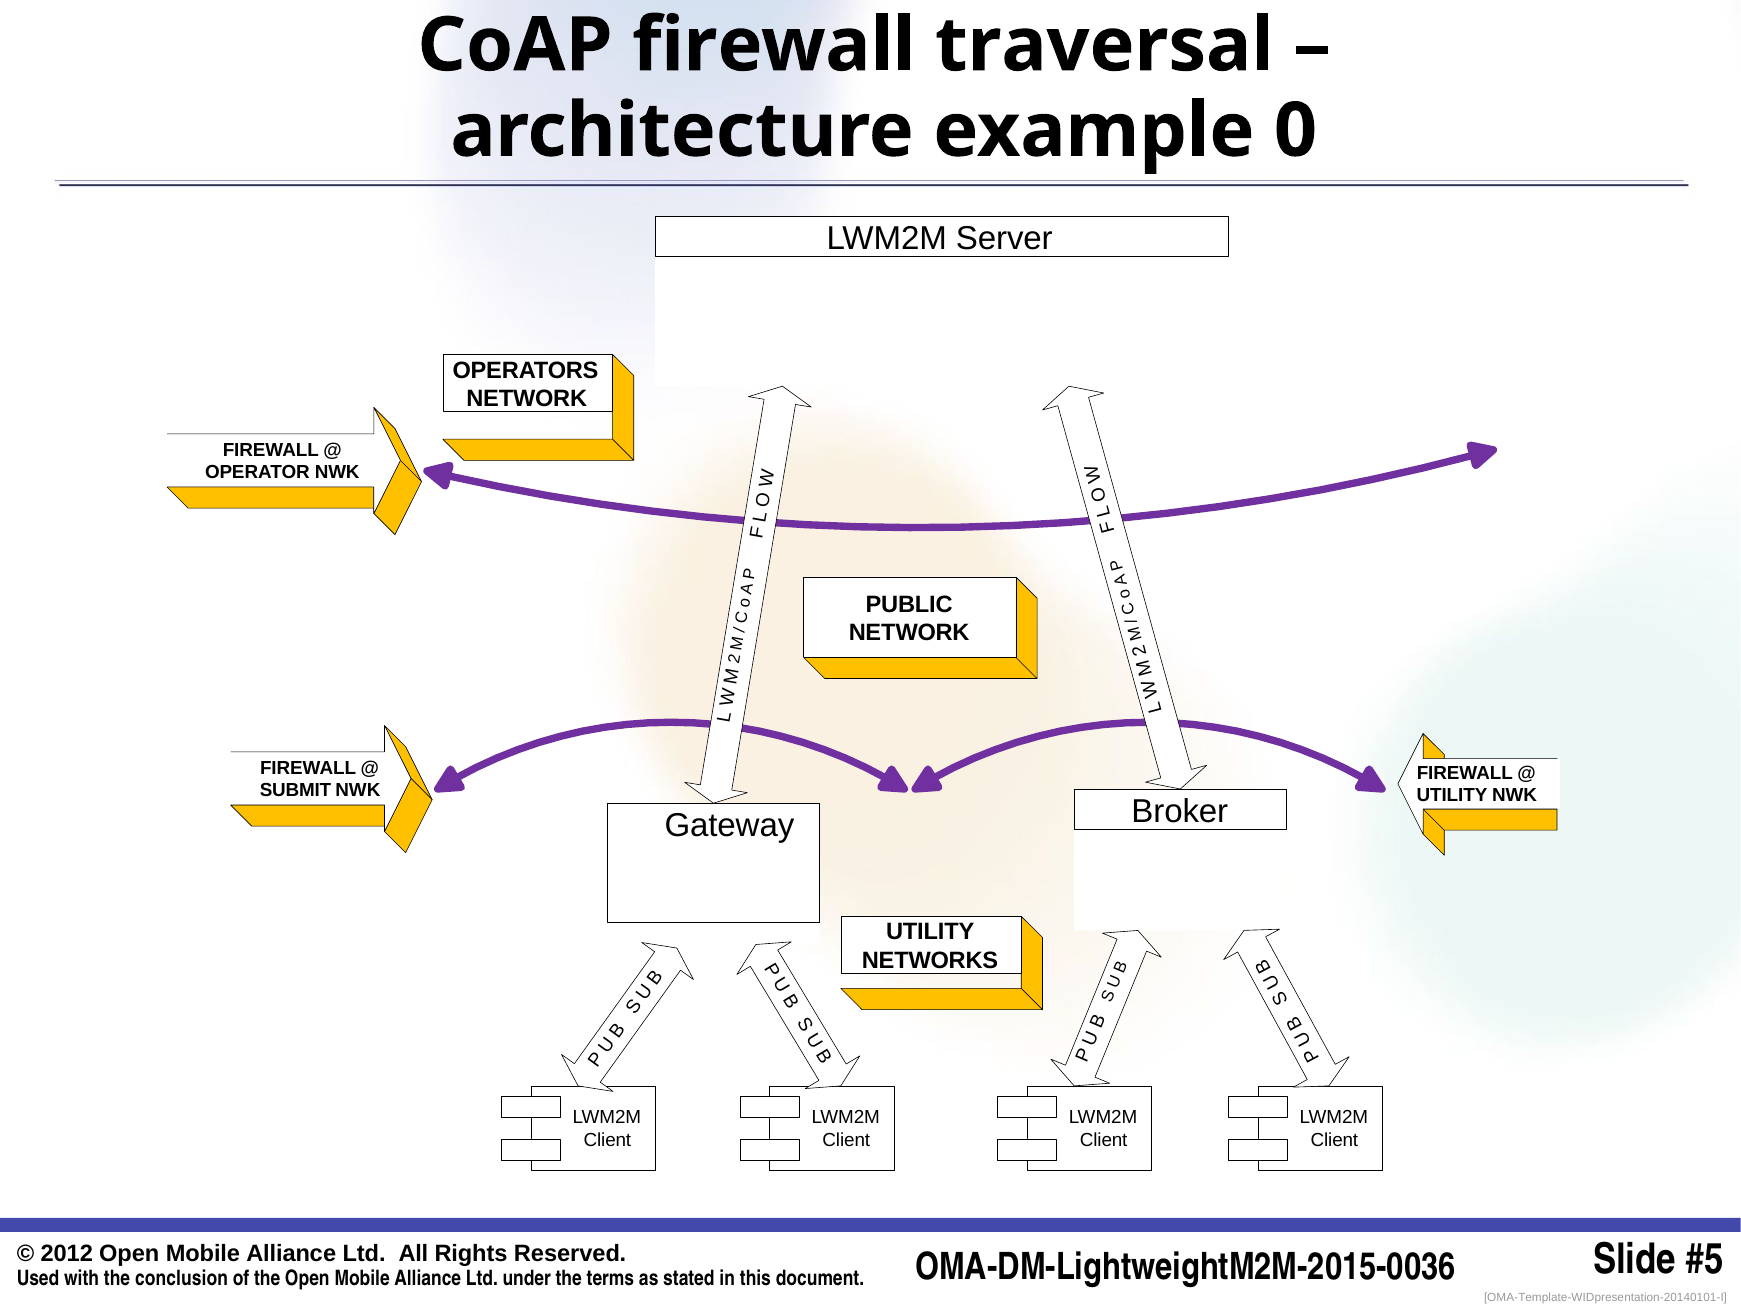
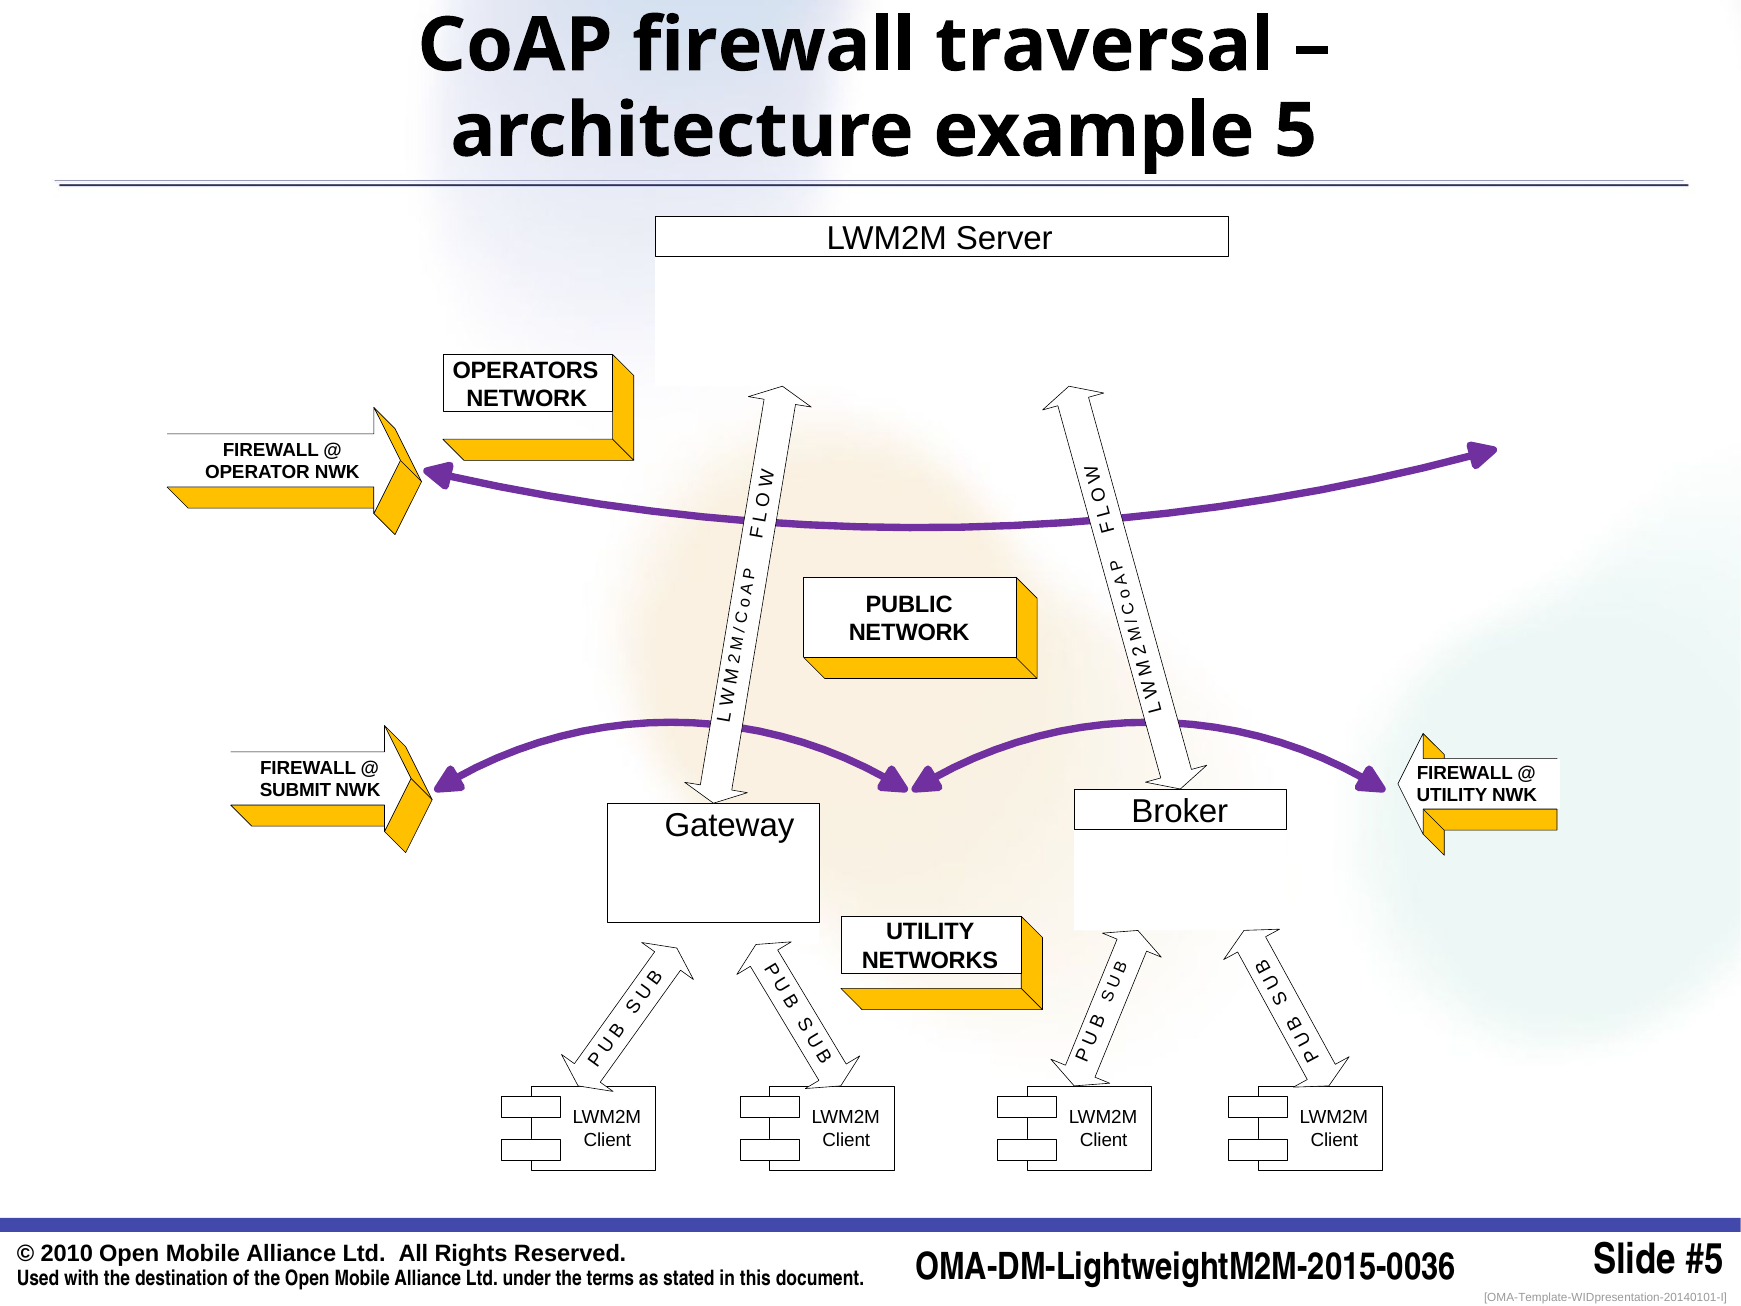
0: 0 -> 5 (1296, 131)
2012: 2012 -> 2010 (67, 1254)
conclusion: conclusion -> destination (182, 1278)
